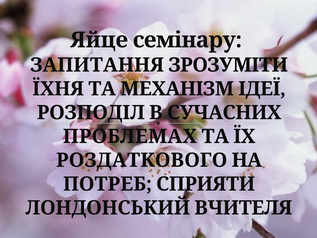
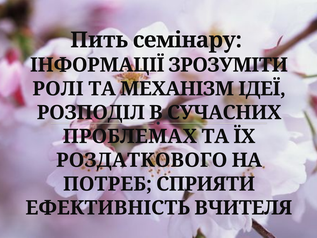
Яйце: Яйце -> Пить (99, 40)
ЗАПИТАННЯ: ЗАПИТАННЯ -> ІНФОРМАЦІЇ (97, 65)
ЇХНЯ: ЇХНЯ -> РОЛІ (58, 89)
ЛОНДОНСЬКИЙ: ЛОНДОНСЬКИЙ -> ЕФЕКТИВНІСТЬ (108, 208)
